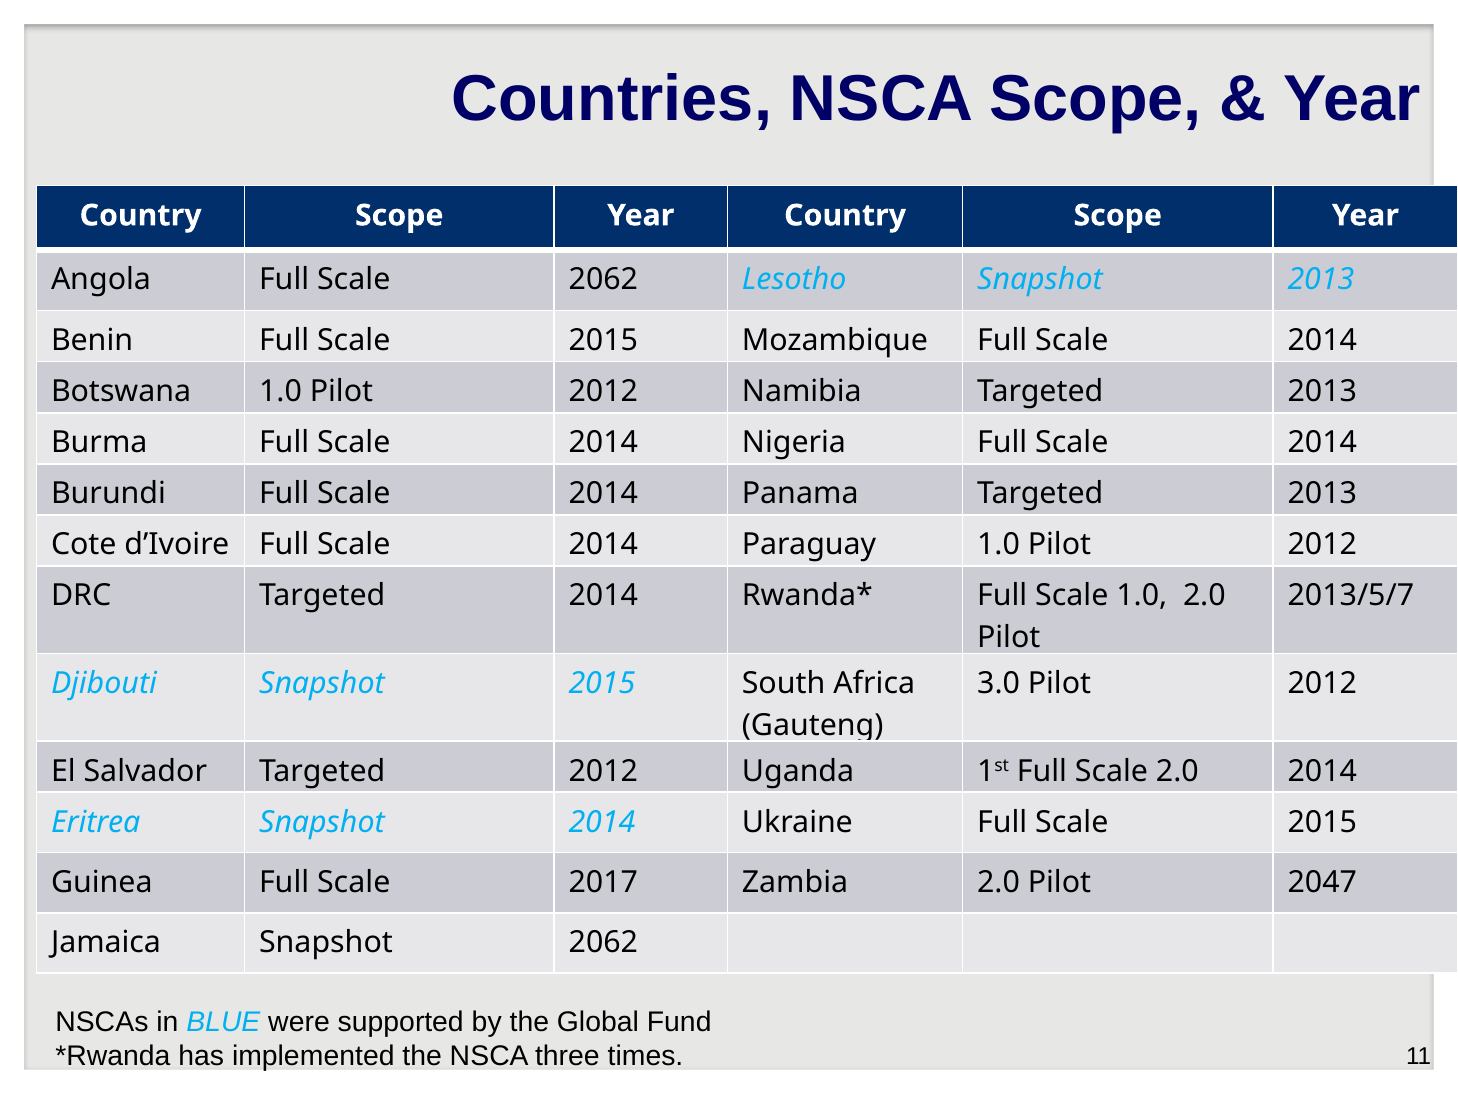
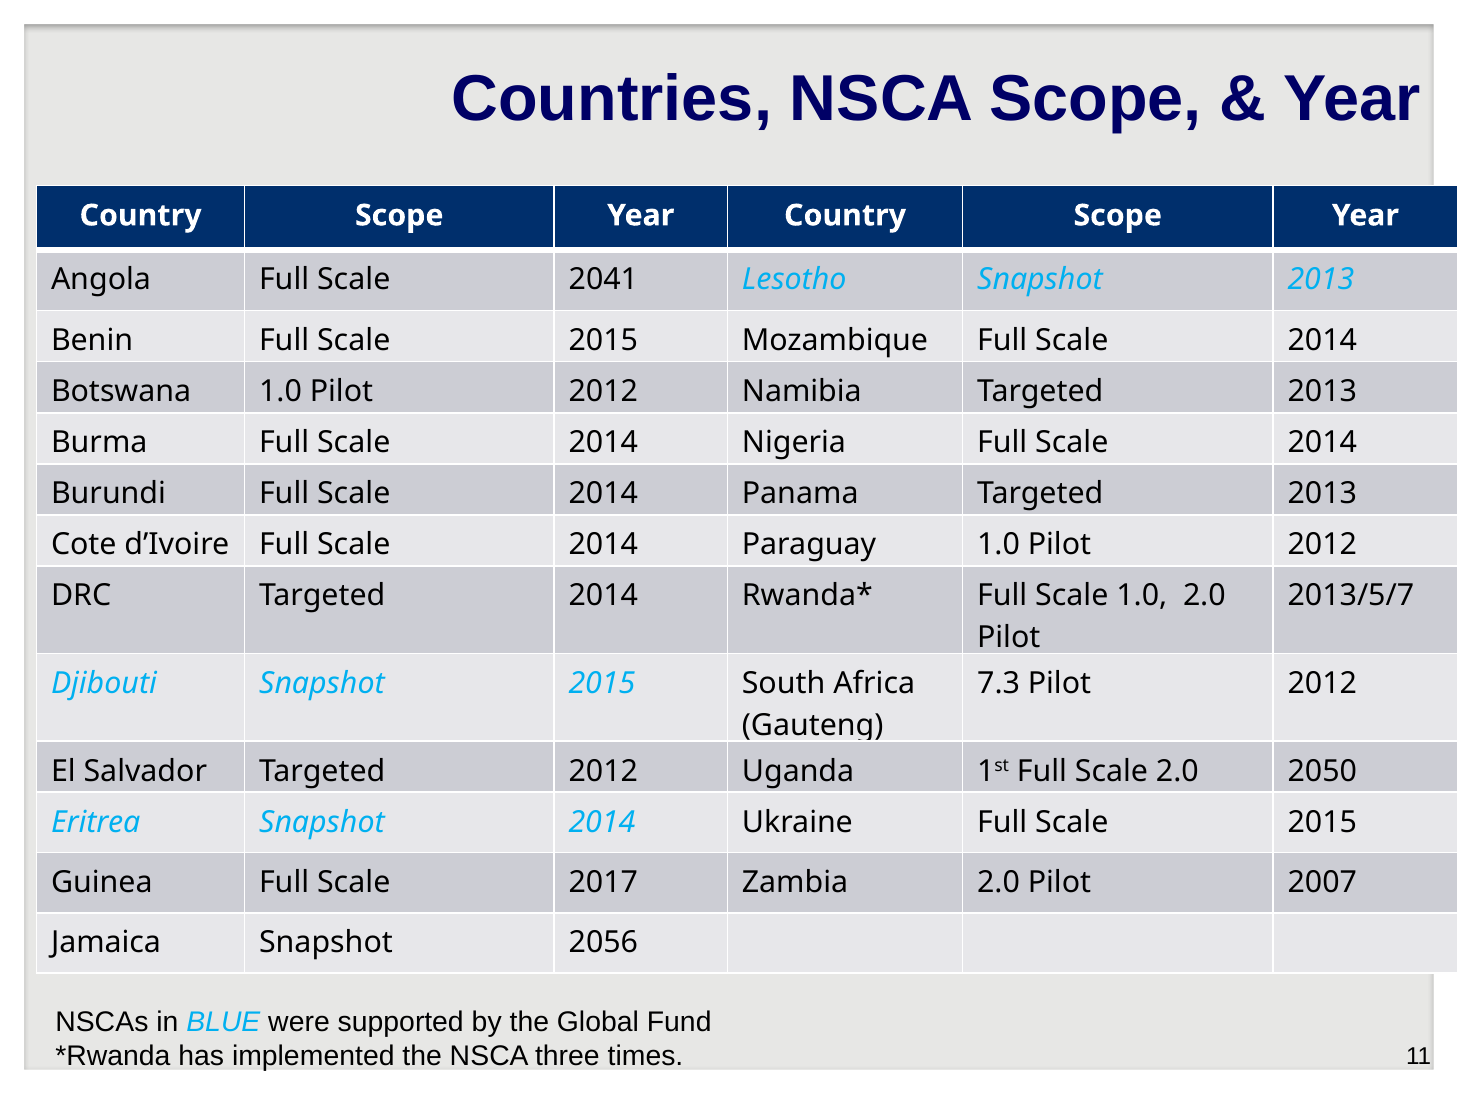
Scale 2062: 2062 -> 2041 (603, 280)
3.0: 3.0 -> 7.3 (999, 683)
2.0 2014: 2014 -> 2050 (1322, 771)
2047: 2047 -> 2007 (1322, 882)
Snapshot 2062: 2062 -> 2056 (603, 942)
